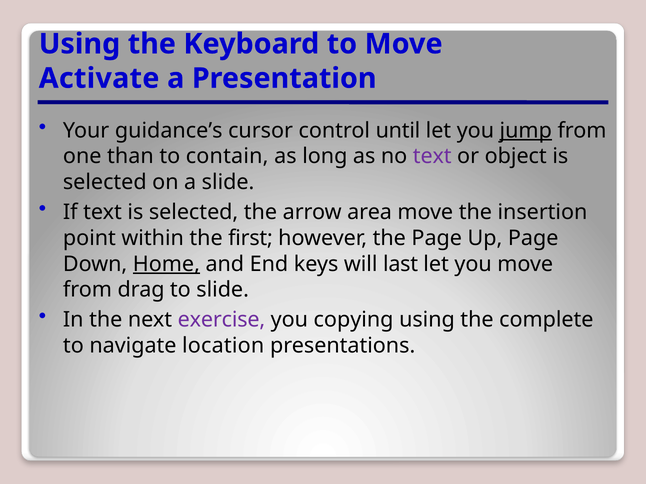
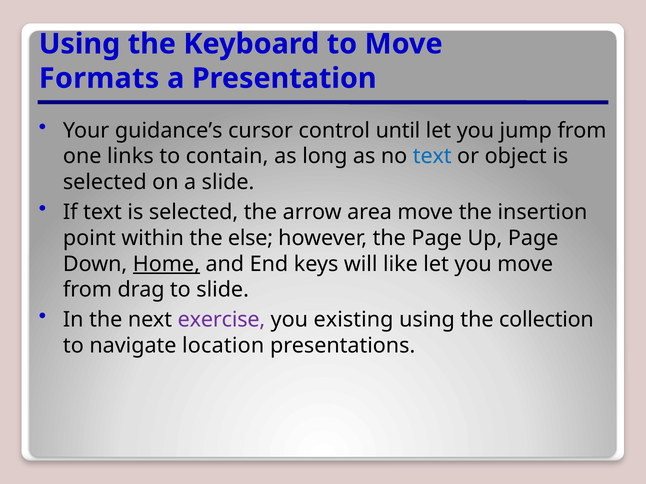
Activate: Activate -> Formats (99, 78)
jump underline: present -> none (526, 131)
than: than -> links (130, 157)
text colour: purple -> blue (432, 157)
first: first -> else (251, 238)
last: last -> like (400, 264)
copying: copying -> existing (354, 320)
complete: complete -> collection (546, 320)
